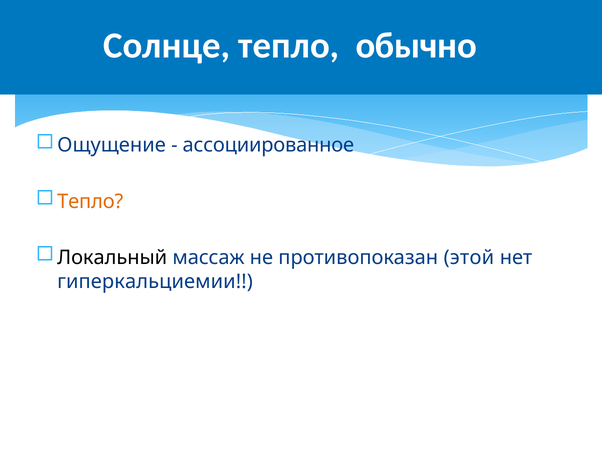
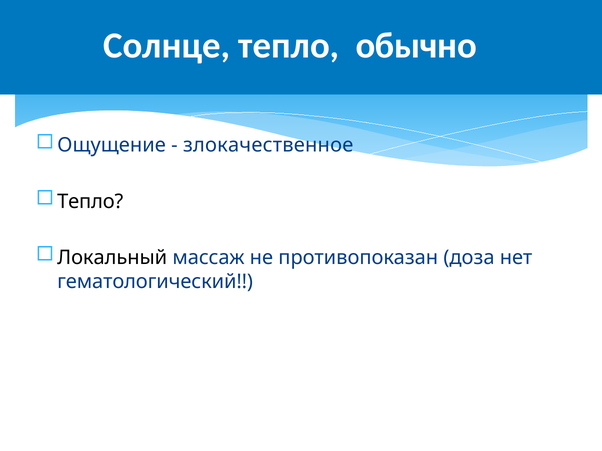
ассоциированное: ассоциированное -> злокачественное (268, 146)
Тепло colour: orange -> black (90, 202)
этой: этой -> доза (469, 258)
гиперкальциемии: гиперкальциемии -> гематологический (155, 282)
